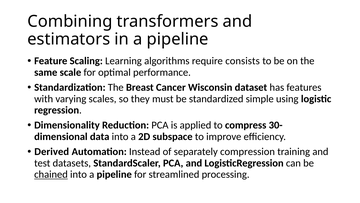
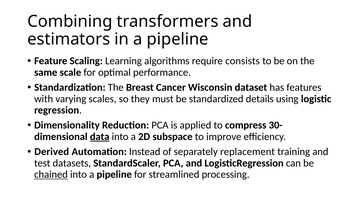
simple: simple -> details (260, 99)
data underline: none -> present (100, 136)
compression: compression -> replacement (248, 151)
